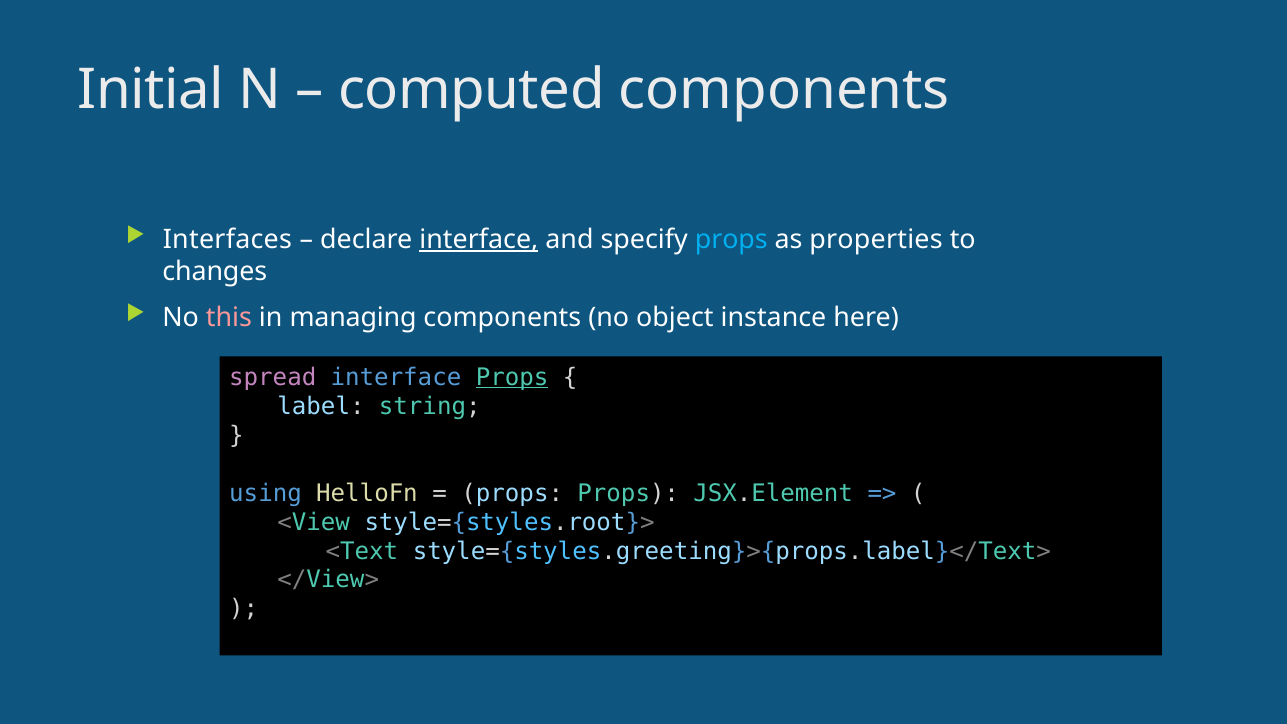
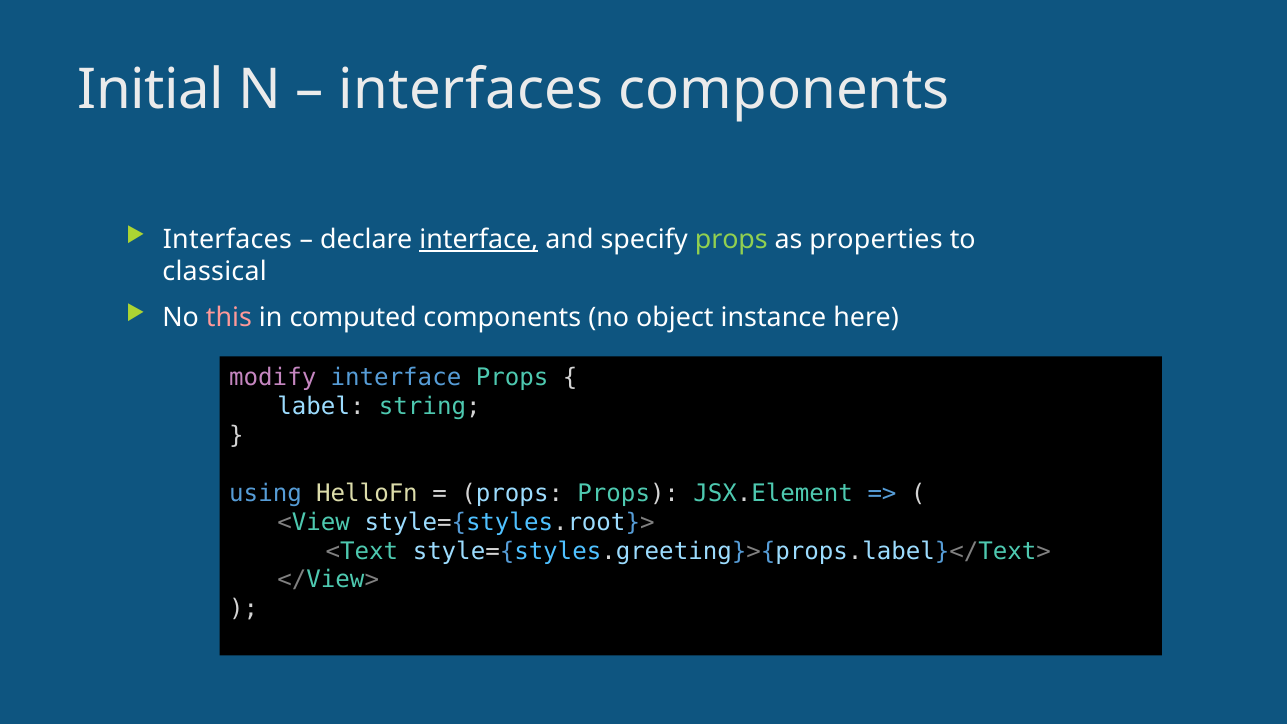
computed: computed -> interfaces (471, 90)
props colour: light blue -> light green (731, 240)
changes: changes -> classical (215, 272)
managing: managing -> computed (353, 317)
spread: spread -> modify (273, 377)
Props underline: present -> none (512, 377)
